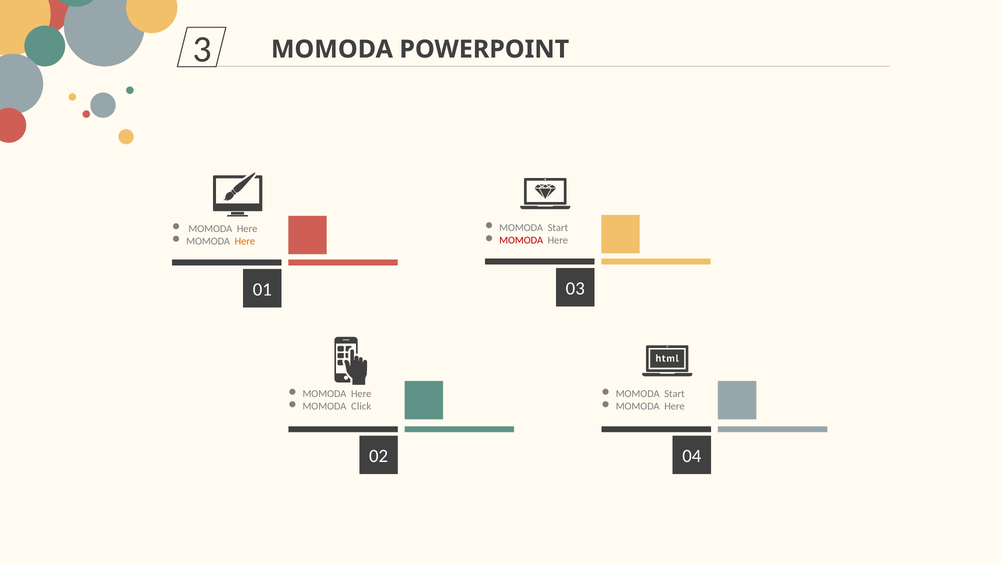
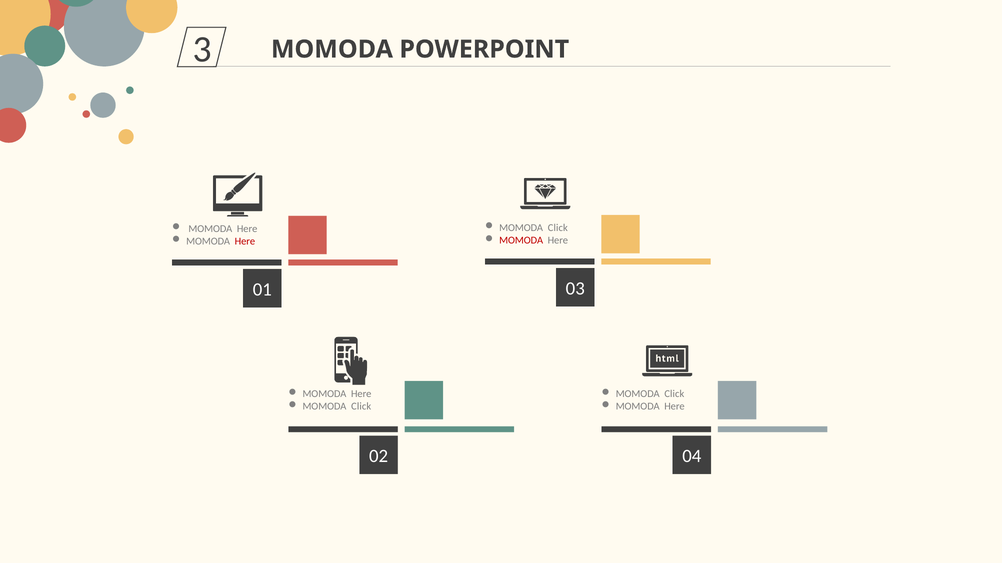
Start: Start -> Click (558, 228)
Here colour: orange -> red (245, 241)
Start: Start -> Click (674, 394)
